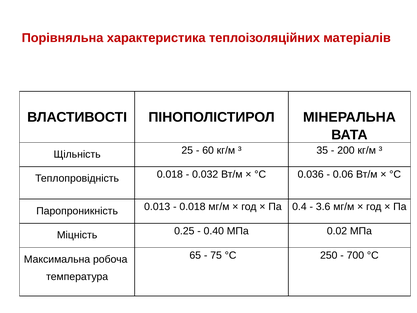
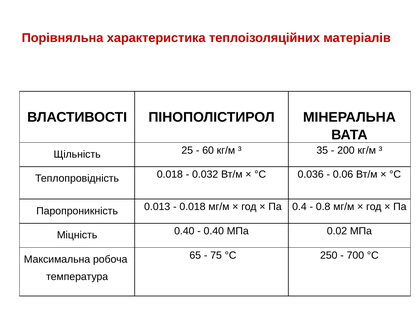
3.6: 3.6 -> 0.8 (323, 207)
Міцність 0.25: 0.25 -> 0.40 (184, 231)
